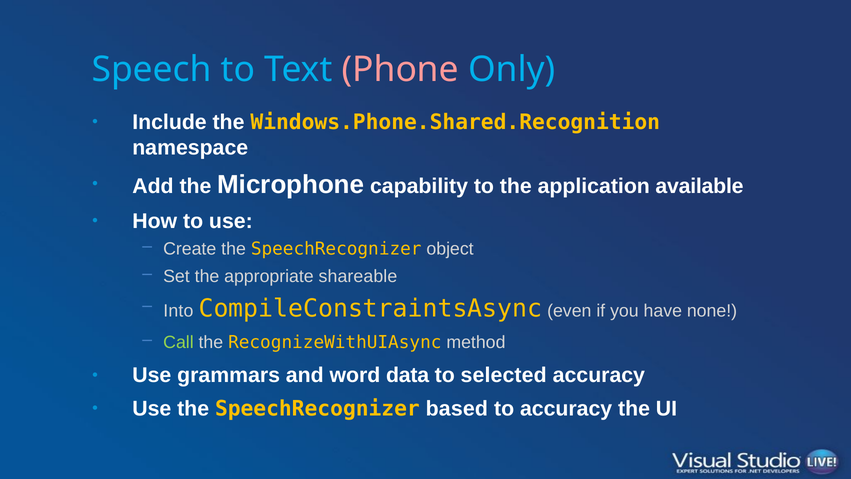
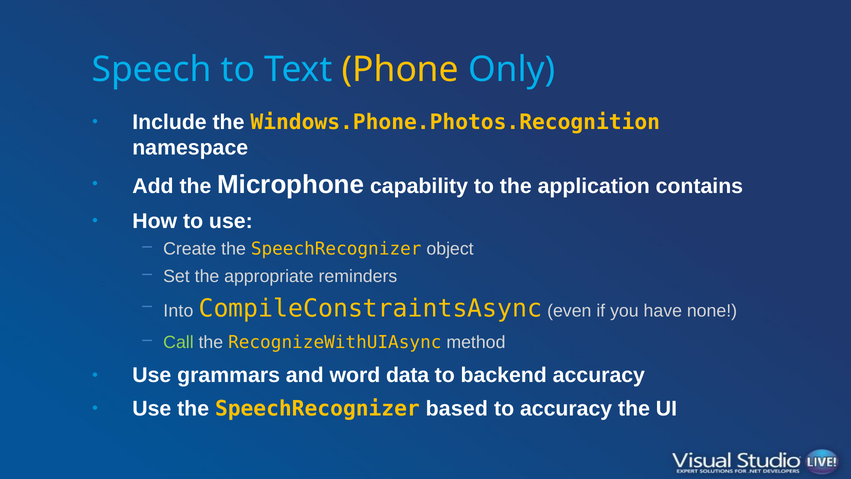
Phone colour: pink -> yellow (400, 69)
Windows.Phone.Shared.Recognition: Windows.Phone.Shared.Recognition -> Windows.Phone.Photos.Recognition (455, 122)
available: available -> contains (699, 186)
shareable: shareable -> reminders (358, 276)
selected: selected -> backend (504, 375)
